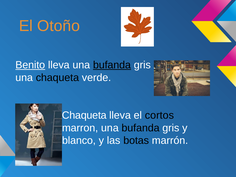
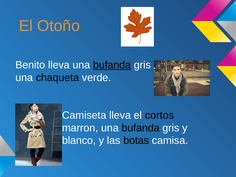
Benito underline: present -> none (30, 65)
Chaqueta: Chaqueta -> Camiseta (84, 115)
marrón: marrón -> camisa (170, 141)
